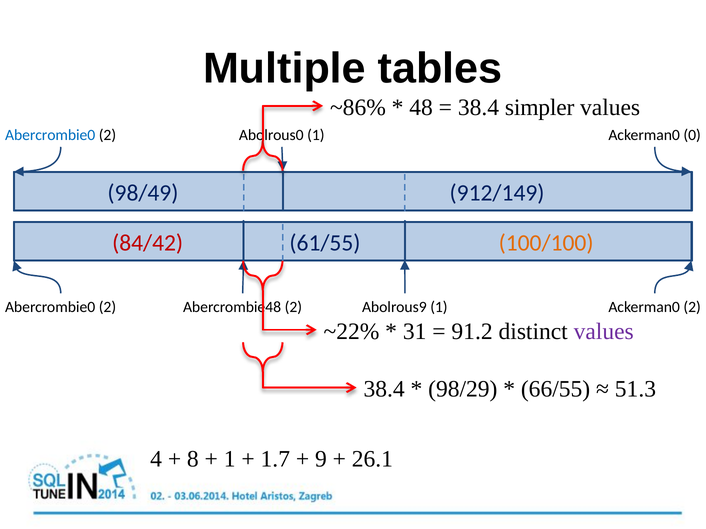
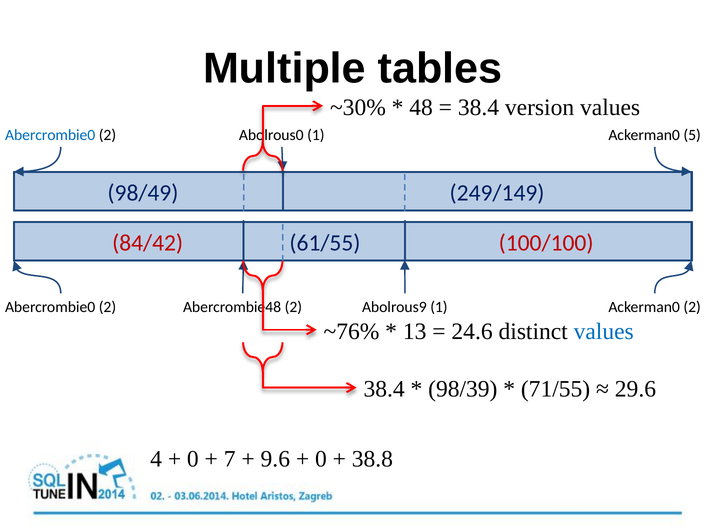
~86%: ~86% -> ~30% (358, 108)
simpler: simpler -> version (540, 108)
0: 0 -> 5 (692, 135)
912/149: 912/149 -> 249/149 (497, 193)
100/100 colour: orange -> red (546, 243)
~22%: ~22% -> ~76% (352, 332)
31: 31 -> 13 (415, 332)
91.2: 91.2 -> 24.6 (472, 332)
values colour: purple -> blue (604, 332)
98/29: 98/29 -> 98/39 (463, 390)
66/55: 66/55 -> 71/55 (556, 390)
51.3: 51.3 -> 29.6 (635, 390)
8: 8 -> 0 (193, 460)
1: 1 -> 7 (230, 460)
1.7: 1.7 -> 9.6 (275, 460)
9: 9 -> 0 (321, 460)
26.1: 26.1 -> 38.8 (372, 460)
